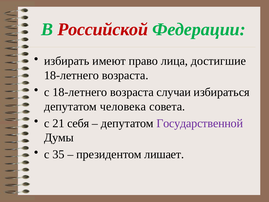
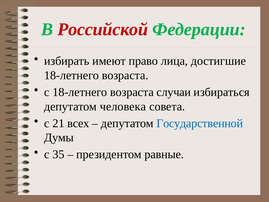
себя: себя -> всех (78, 123)
Государственной colour: purple -> blue (200, 123)
лишает: лишает -> равные (164, 154)
